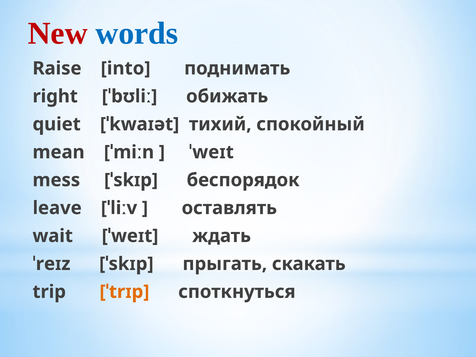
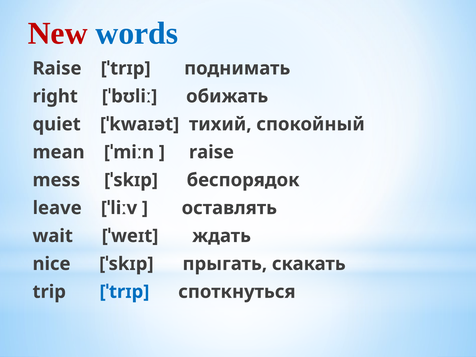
Raise into: into -> ˈtrɪp (126, 68)
ˈweɪt: ˈweɪt -> raise (211, 152)
ˈreɪz: ˈreɪz -> nice (51, 264)
ˈtrɪp colour: orange -> blue (124, 292)
